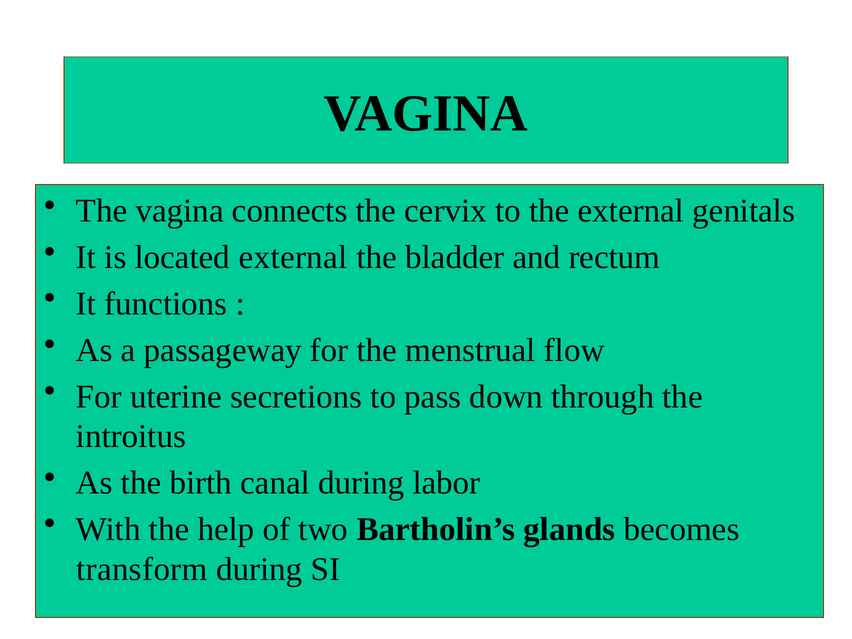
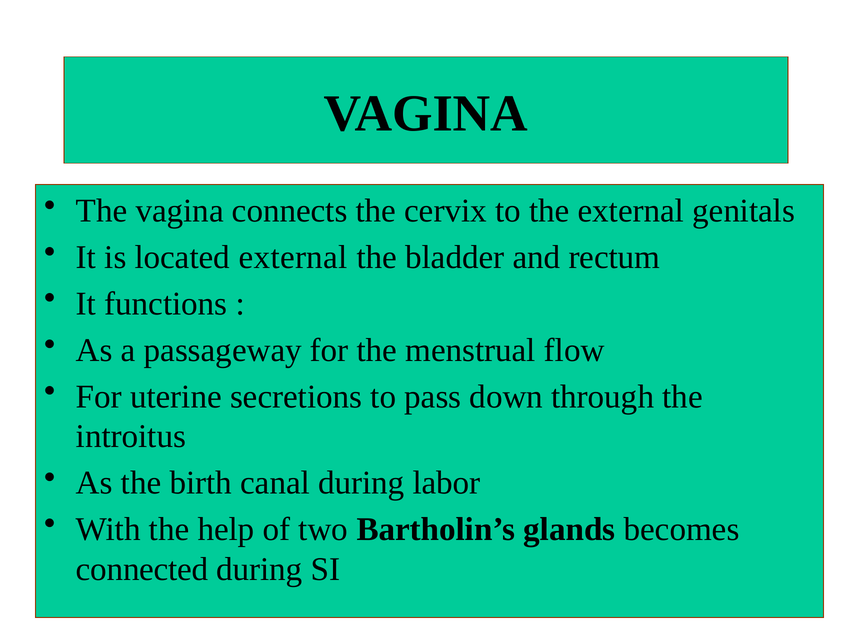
transform: transform -> connected (142, 569)
